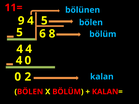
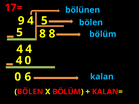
11=: 11= -> 17= (14, 8)
6: 6 -> 8 (43, 34)
2: 2 -> 6 (28, 77)
